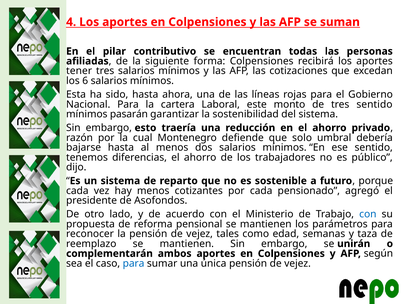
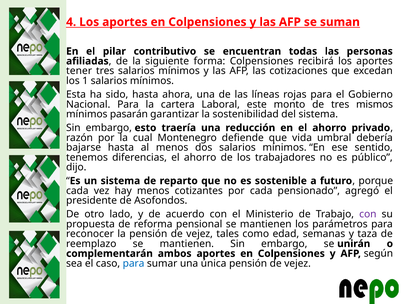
6: 6 -> 1 (85, 81)
tres sentido: sentido -> mismos (375, 104)
solo: solo -> vida (302, 138)
con colour: blue -> purple (368, 214)
